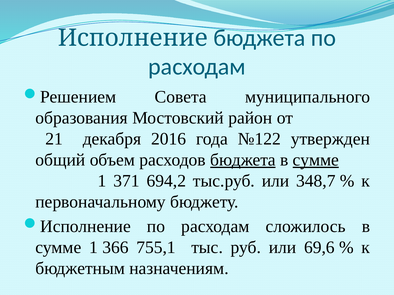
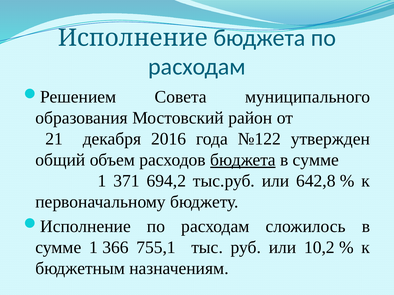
сумме underline: present -> none (316, 160)
348,7: 348,7 -> 642,8 (316, 181)
69,6: 69,6 -> 10,2 (319, 248)
